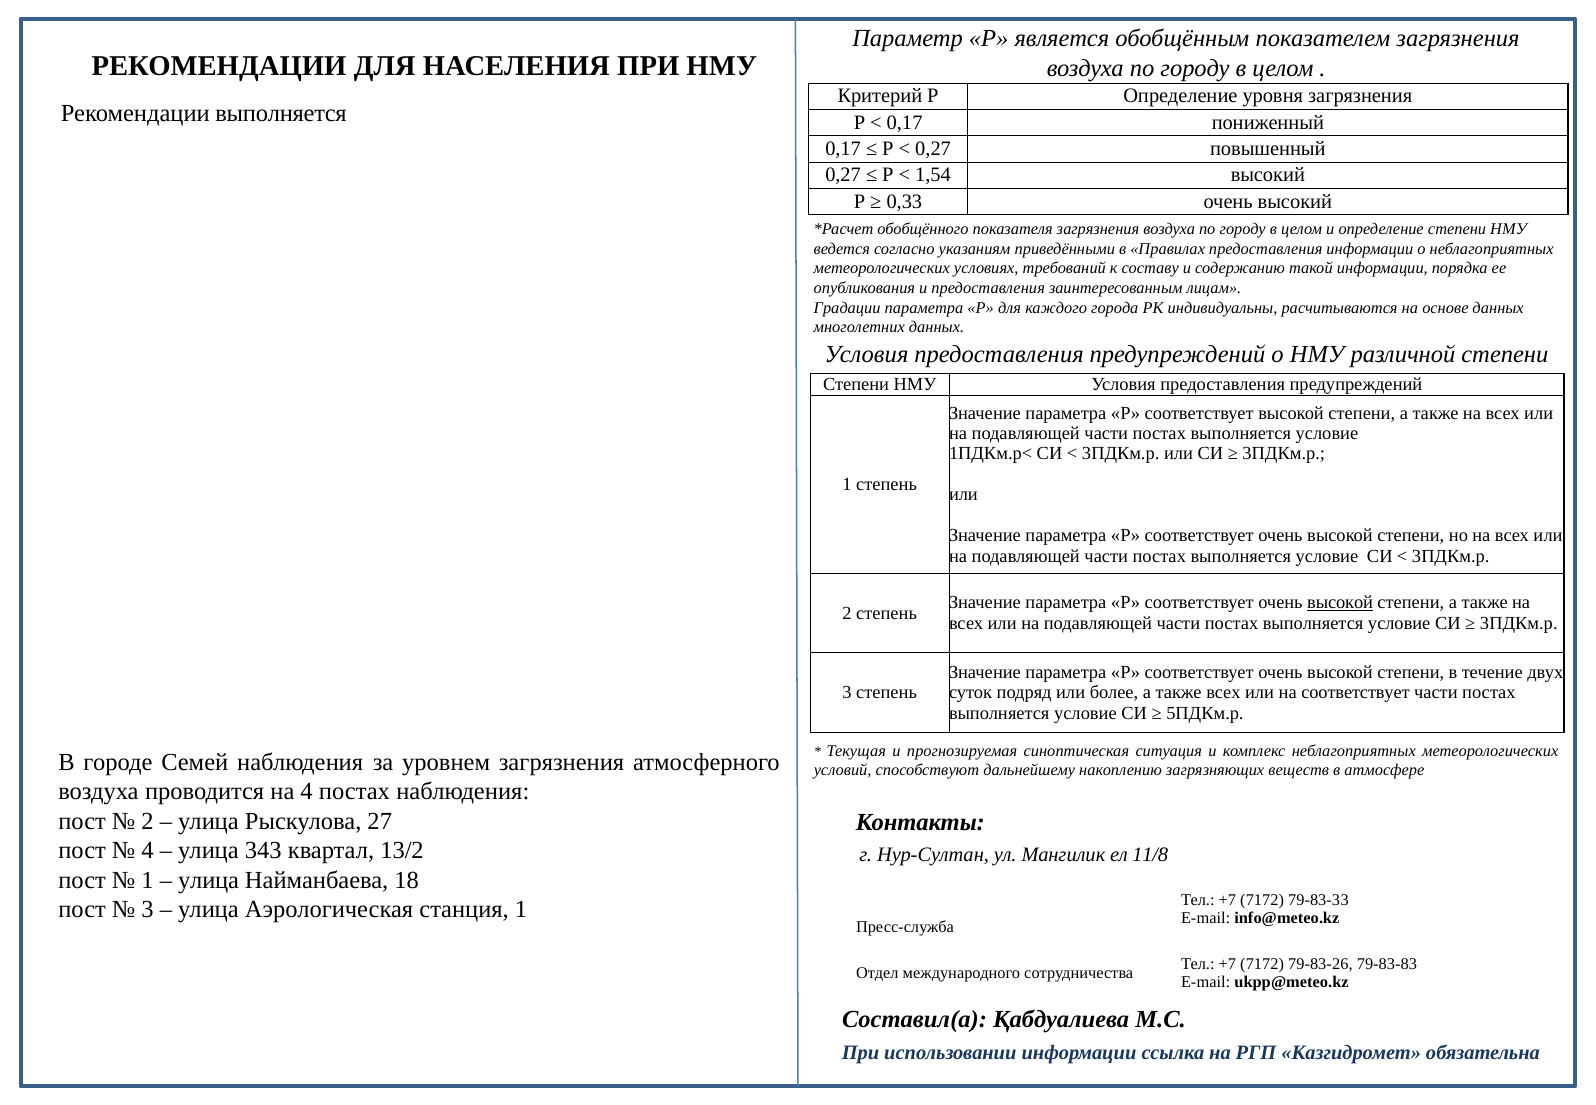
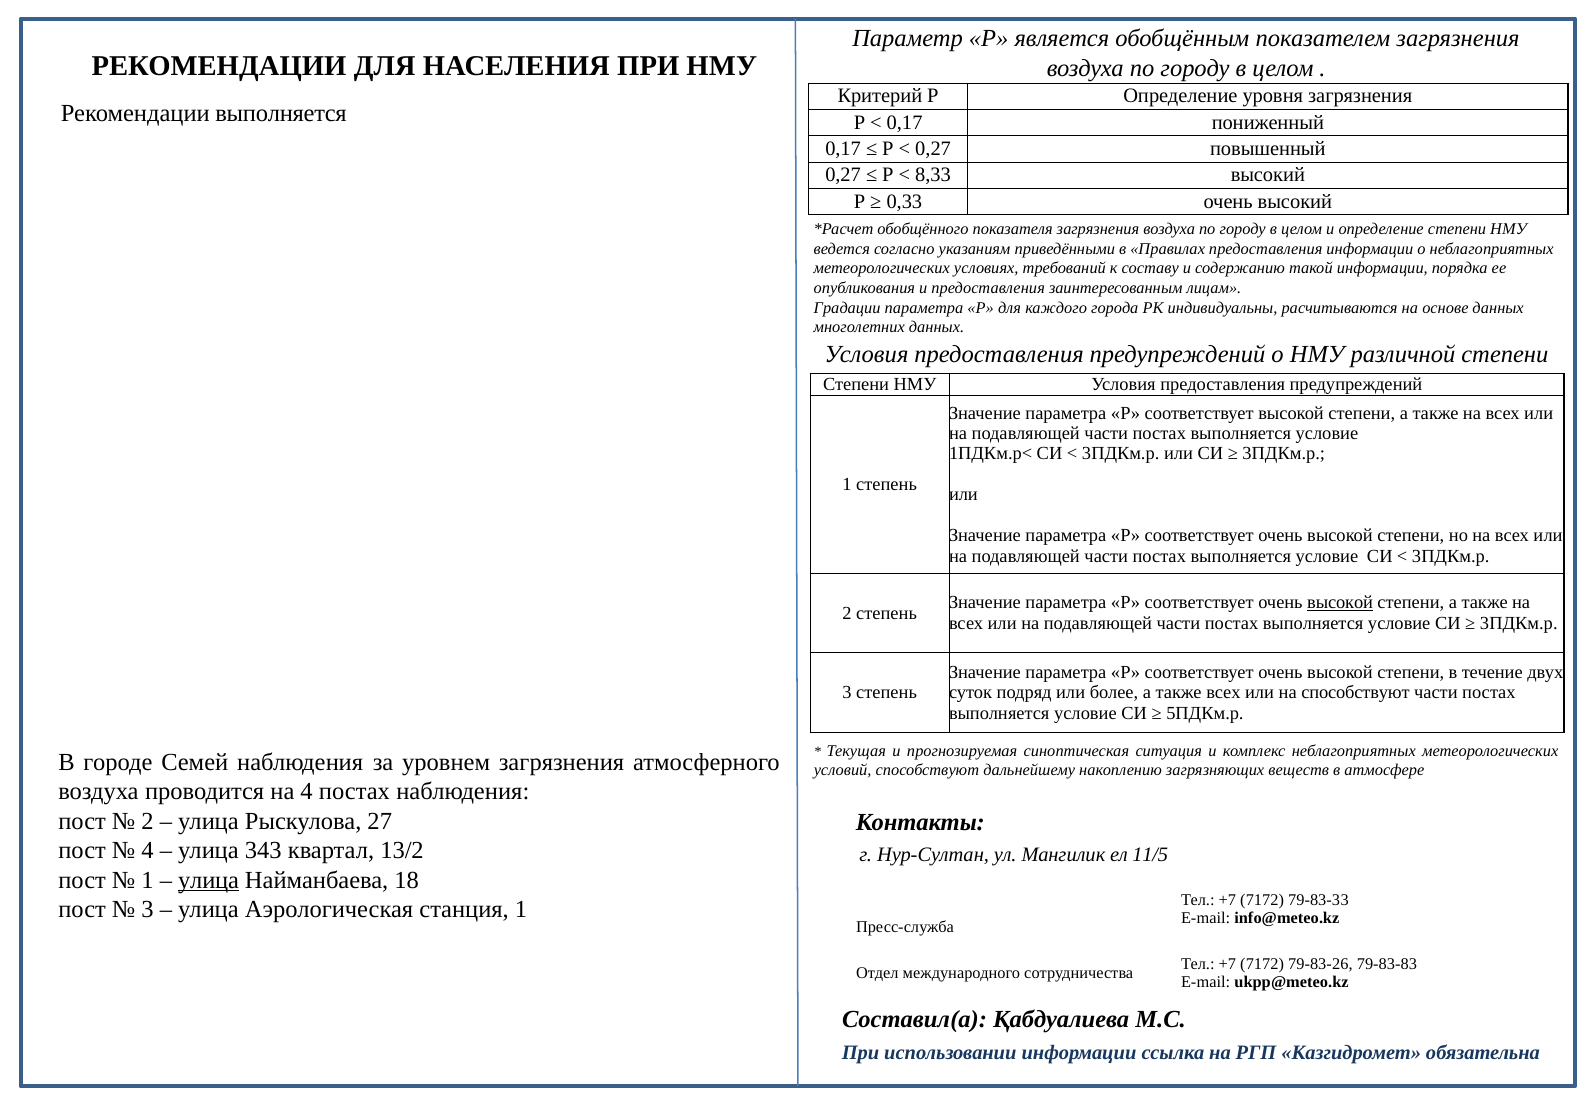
1,54: 1,54 -> 8,33 (933, 175)
на соответствует: соответствует -> способствуют (1356, 693)
11/8: 11/8 -> 11/5 (1150, 855)
улица underline: none -> present (209, 880)
